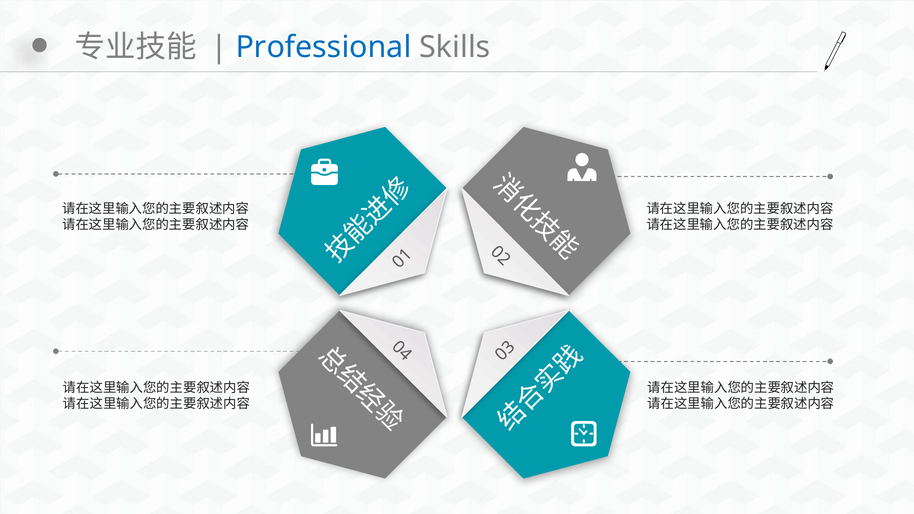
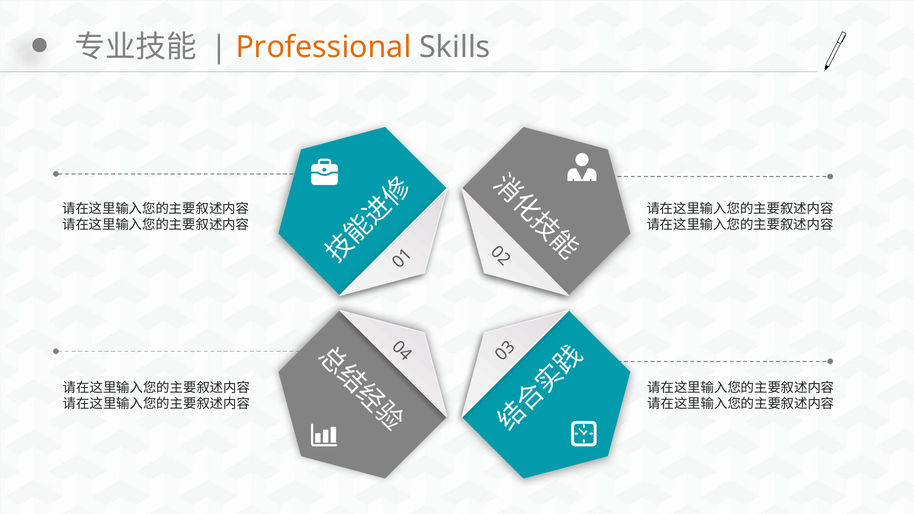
Professional colour: blue -> orange (323, 47)
